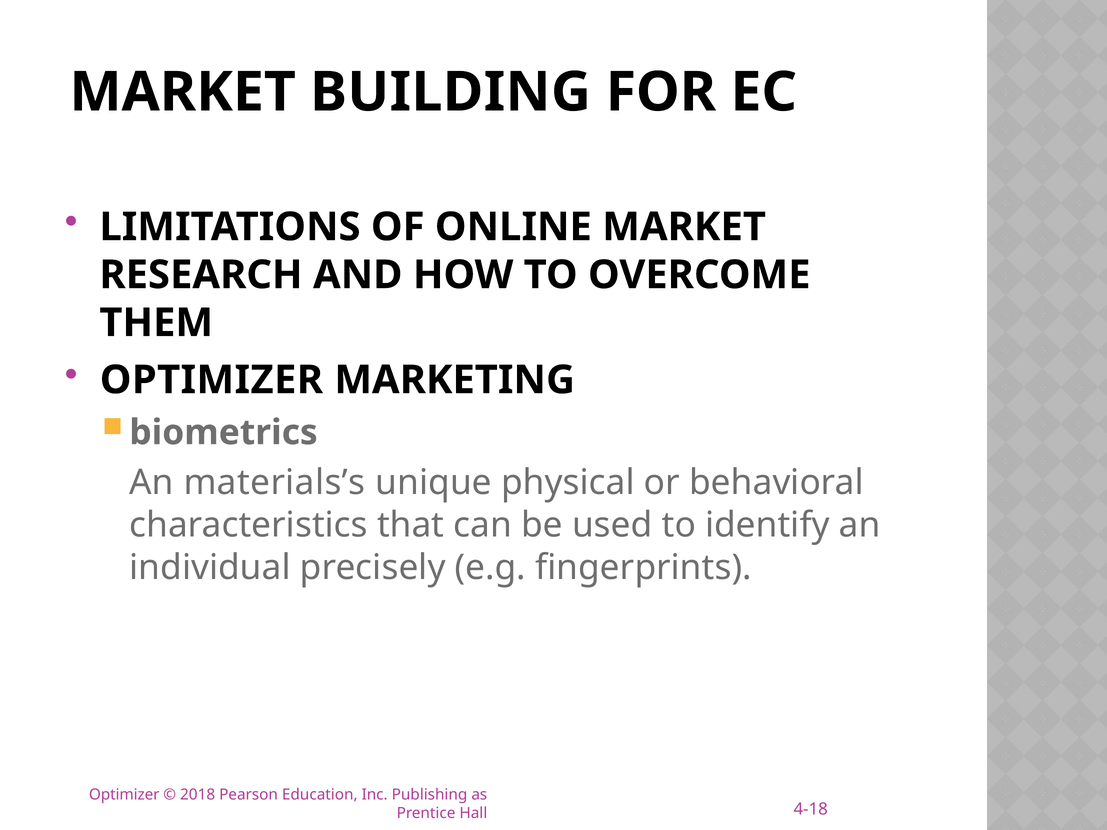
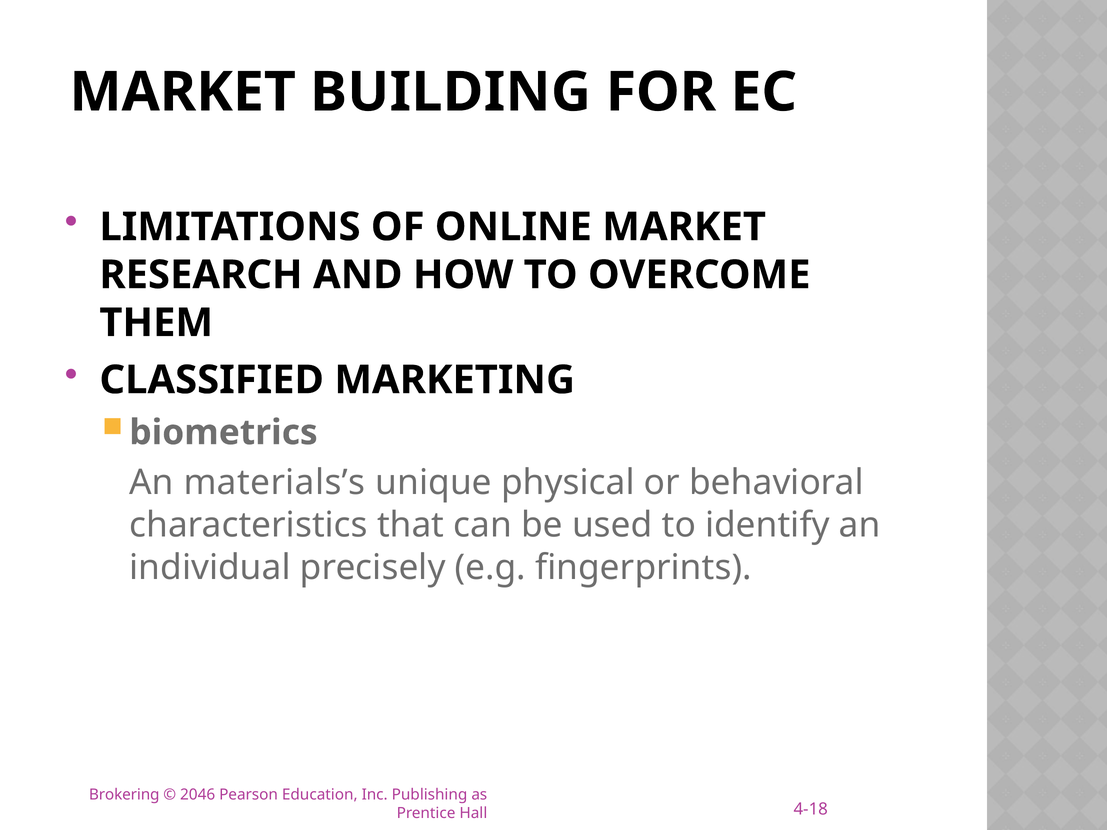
OPTIMIZER: OPTIMIZER -> CLASSIFIED (212, 380)
Optimizer: Optimizer -> Brokering (124, 795)
2018: 2018 -> 2046 (198, 795)
